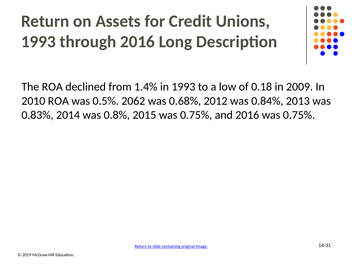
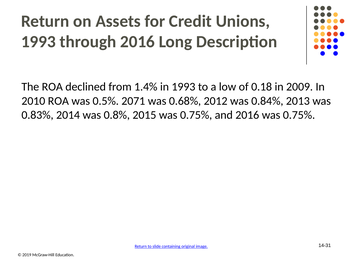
2062: 2062 -> 2071 (133, 101)
